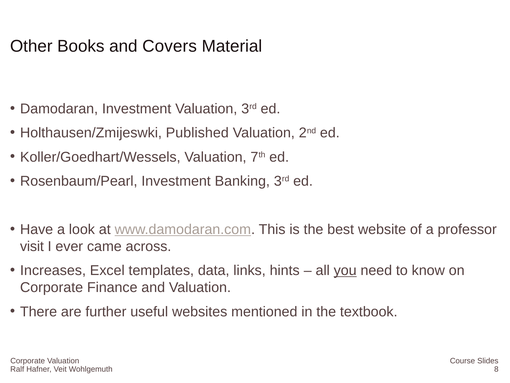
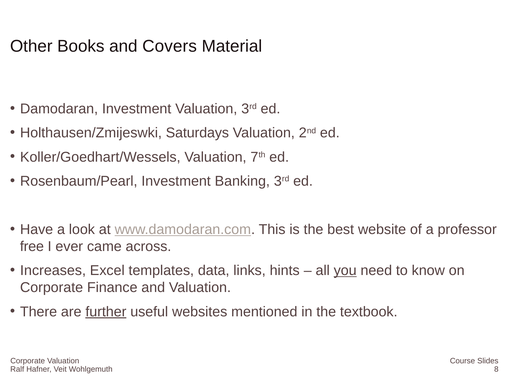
Published: Published -> Saturdays (197, 133)
visit: visit -> free (32, 246)
further underline: none -> present (106, 311)
